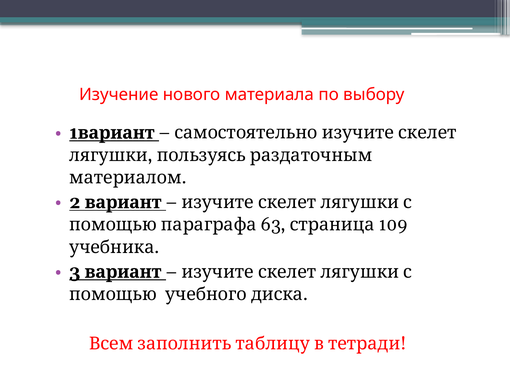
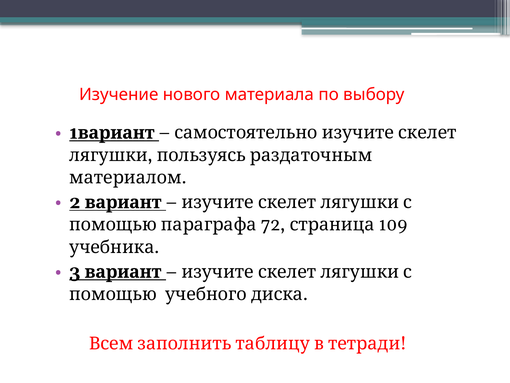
63: 63 -> 72 (273, 225)
